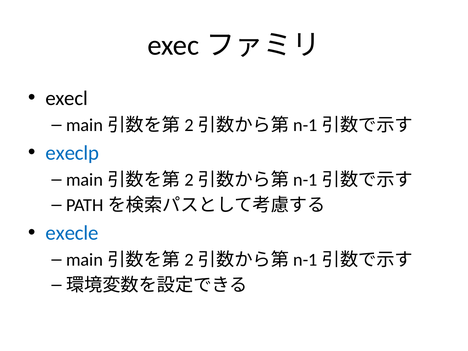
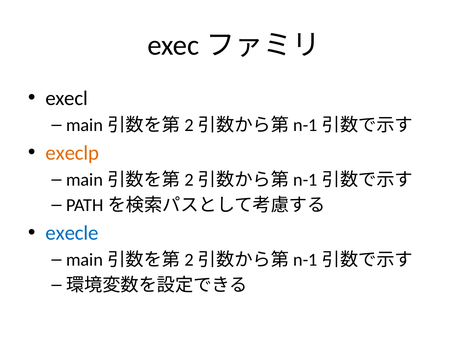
execlp colour: blue -> orange (72, 153)
